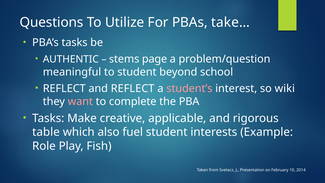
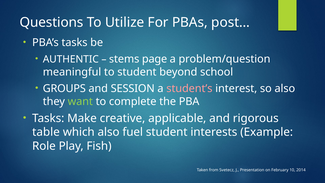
take…: take… -> post… (231, 22)
REFLECT: REFLECT -> GROUPS (64, 88)
and REFLECT: REFLECT -> SESSION (133, 88)
so wiki: wiki -> also (285, 88)
want colour: pink -> light green (80, 101)
